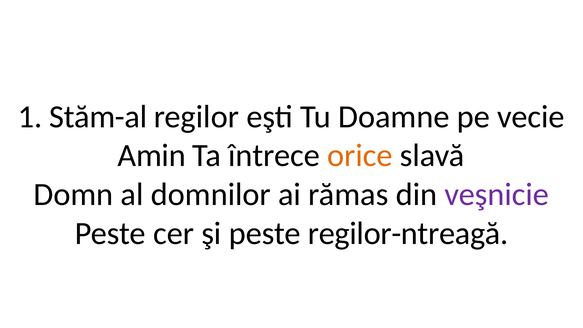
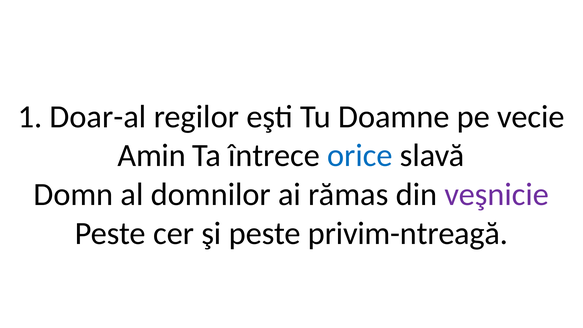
Stăm-al: Stăm-al -> Doar-al (98, 117)
orice colour: orange -> blue (360, 156)
regilor-ntreagă: regilor-ntreagă -> privim-ntreagă (408, 233)
